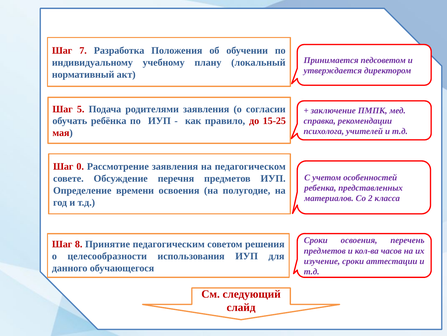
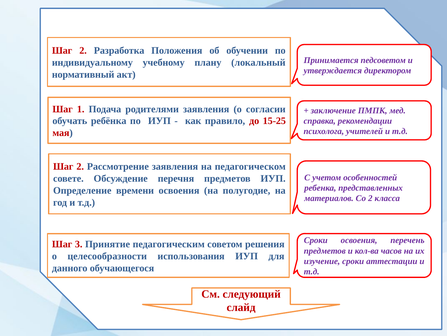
7: 7 -> 2 (83, 51)
5: 5 -> 1 (81, 109)
0: 0 -> 2 (80, 166)
8: 8 -> 3 (79, 244)
